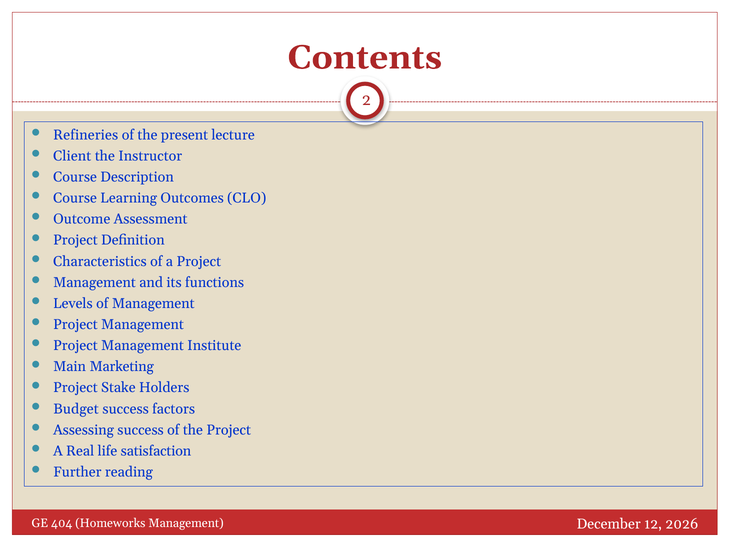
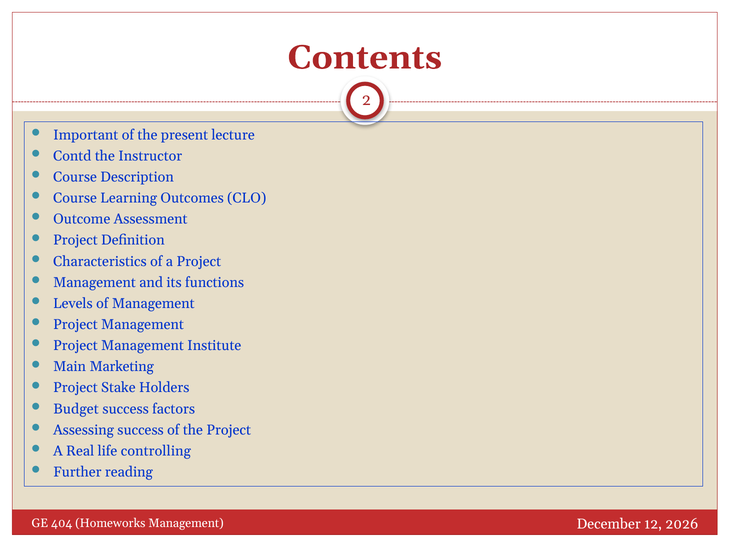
Refineries: Refineries -> Important (86, 135)
Client: Client -> Contd (72, 156)
satisfaction: satisfaction -> controlling (156, 451)
